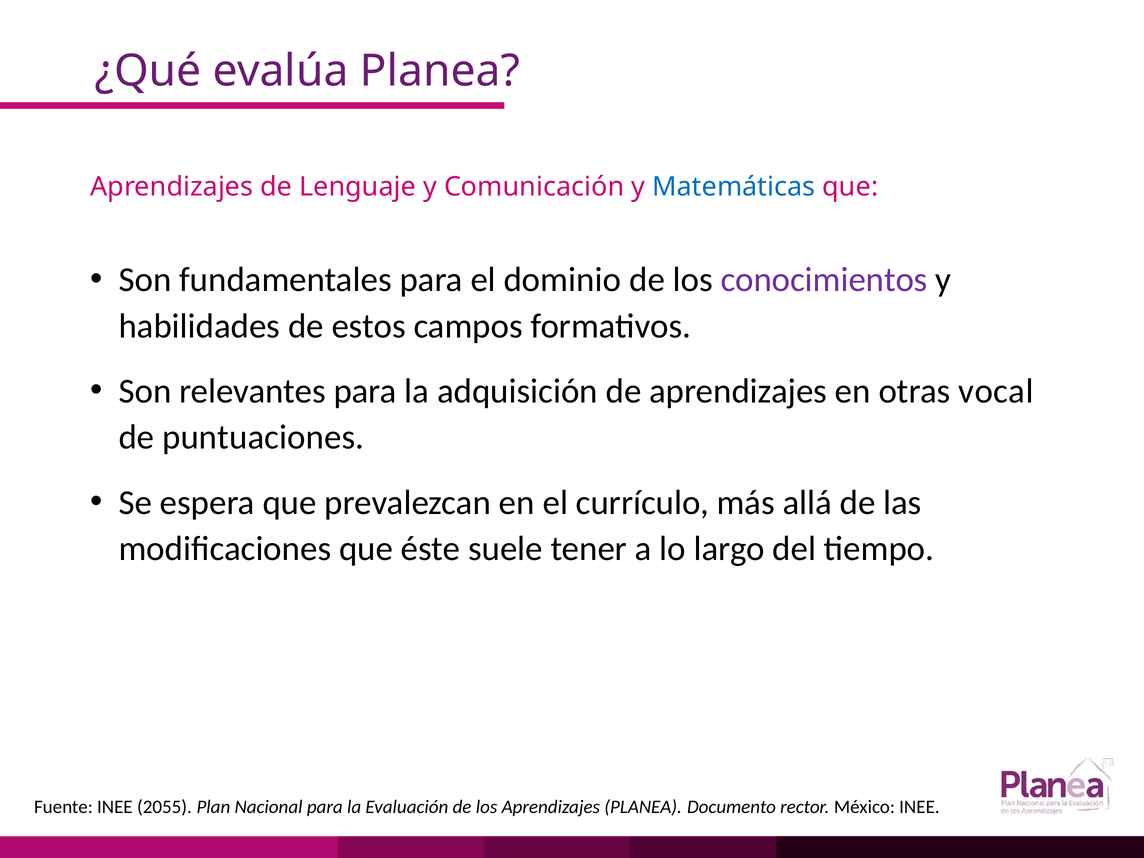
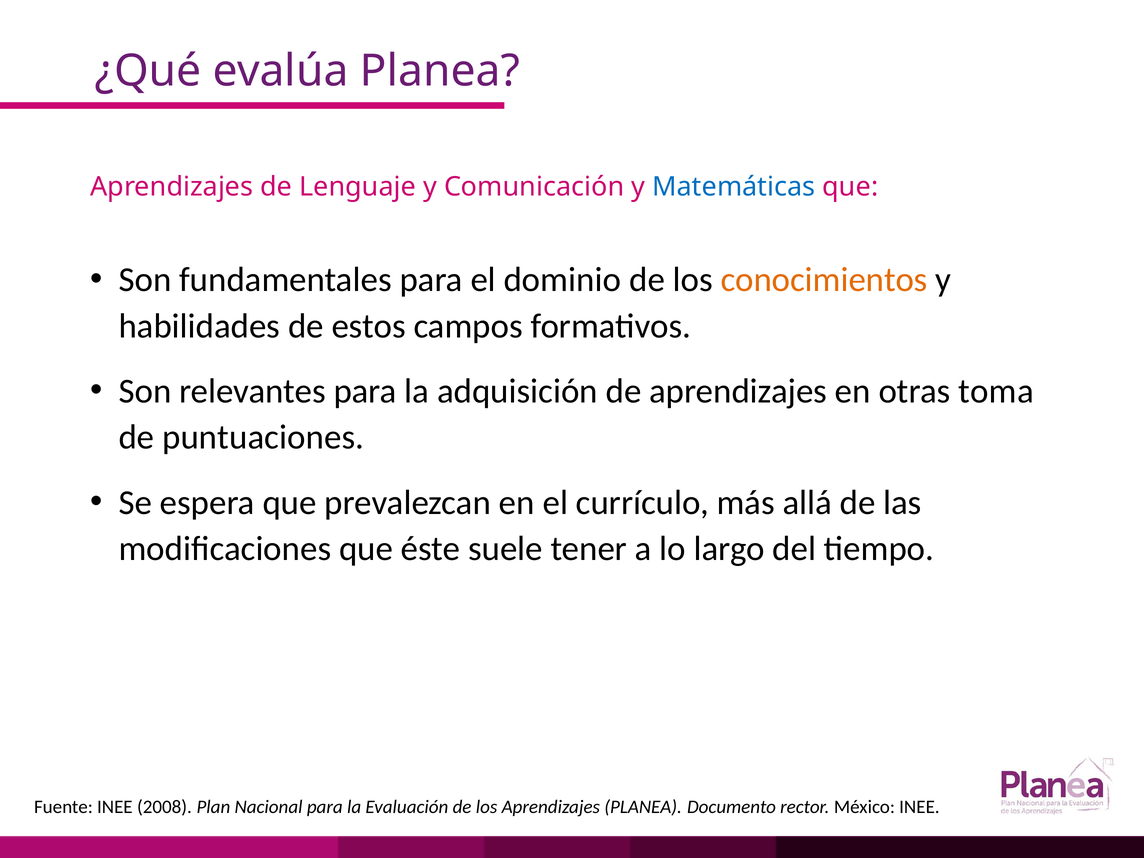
conocimientos colour: purple -> orange (824, 280)
vocal: vocal -> toma (996, 391)
2055: 2055 -> 2008 (164, 807)
